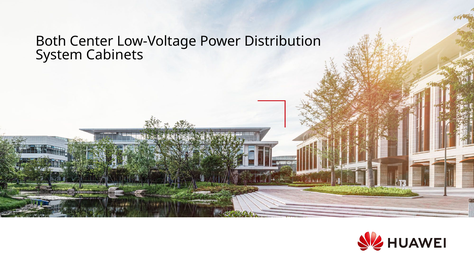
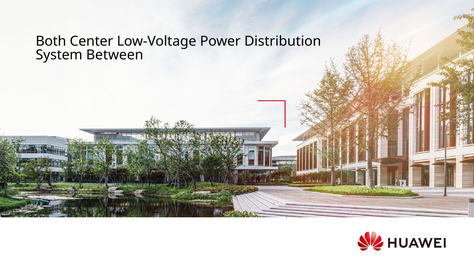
Cabinets: Cabinets -> Between (115, 55)
